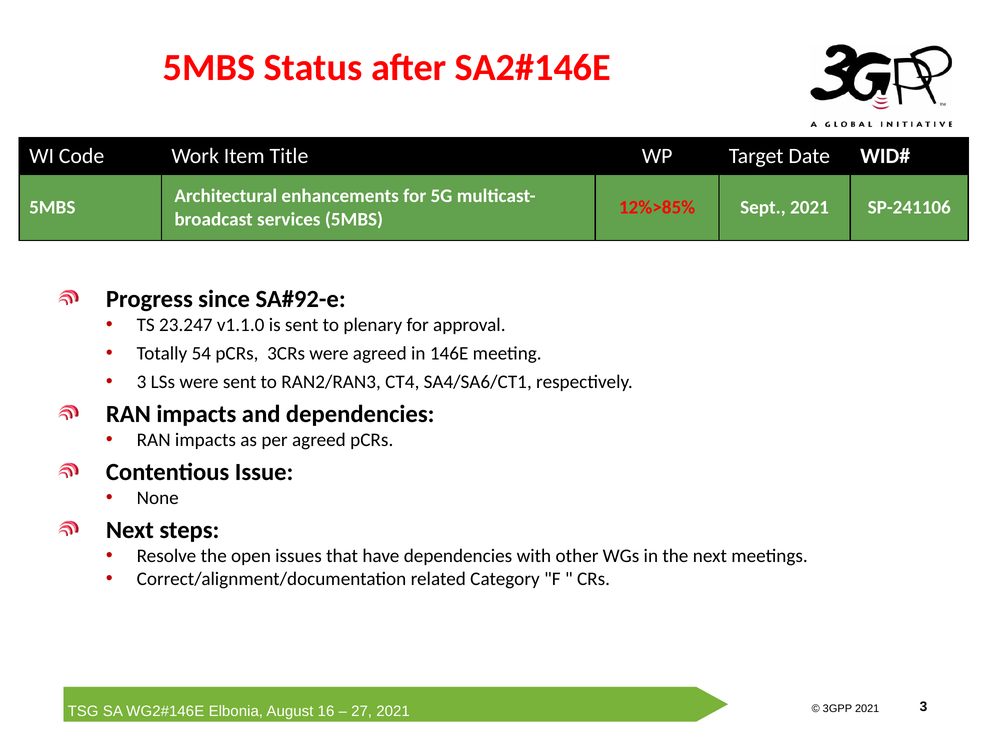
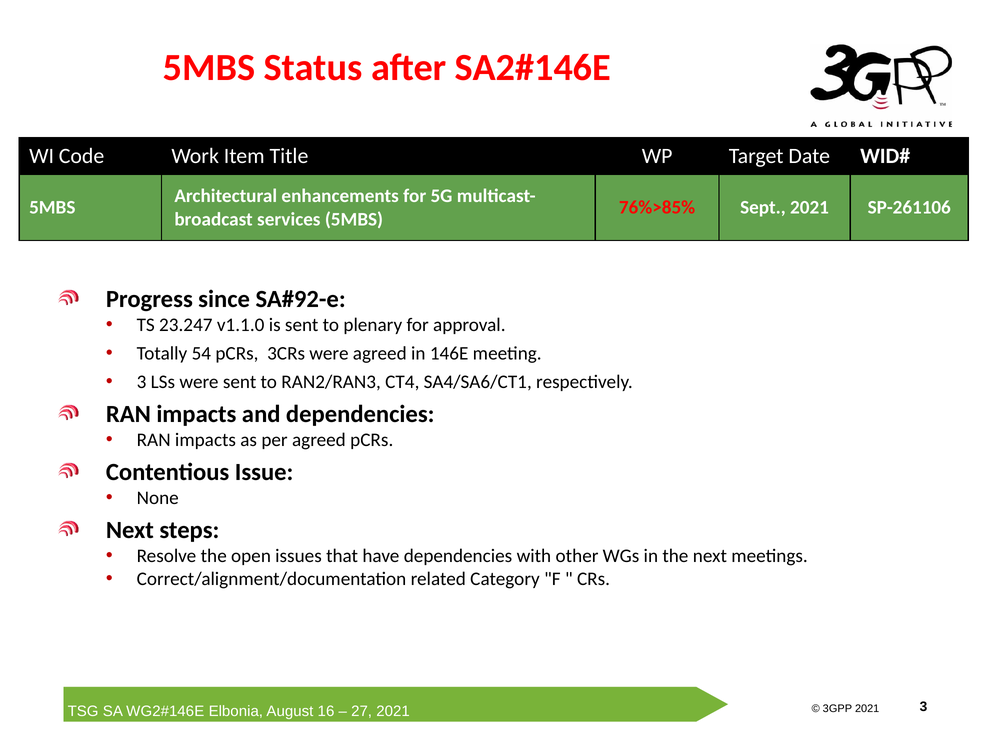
12%>85%: 12%>85% -> 76%>85% (657, 208)
SP-241106: SP-241106 -> SP-261106 (909, 208)
